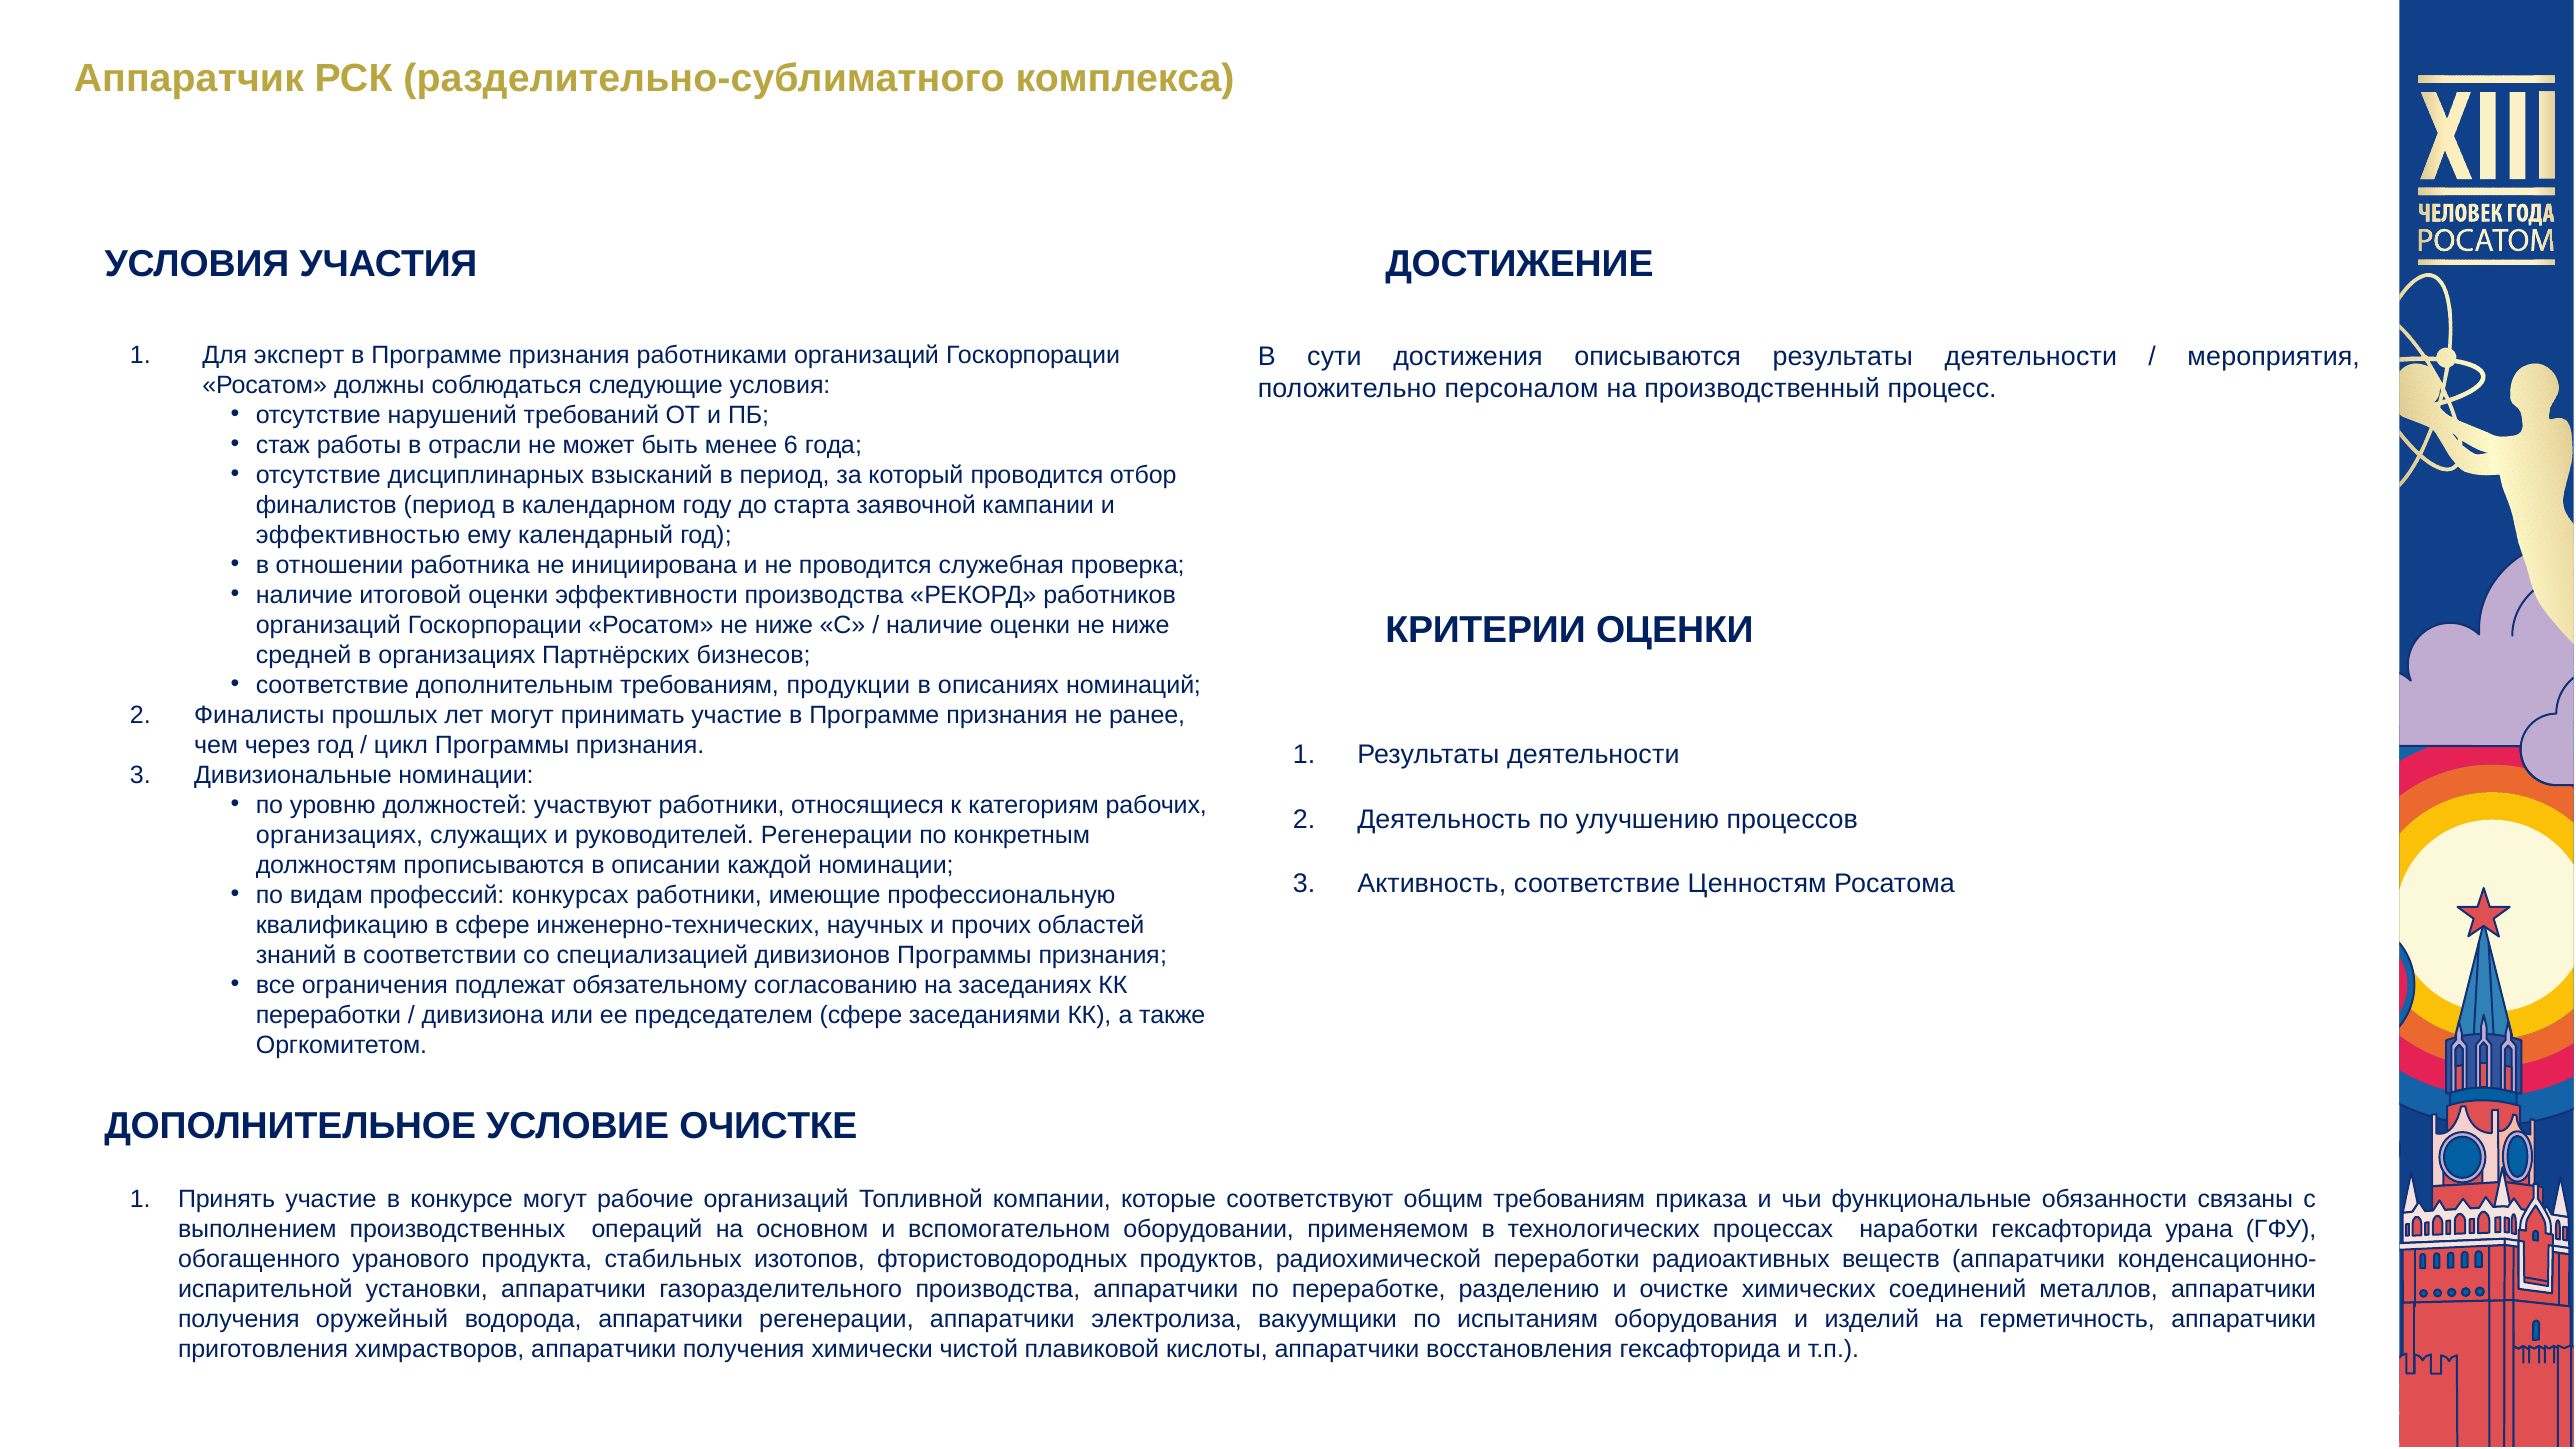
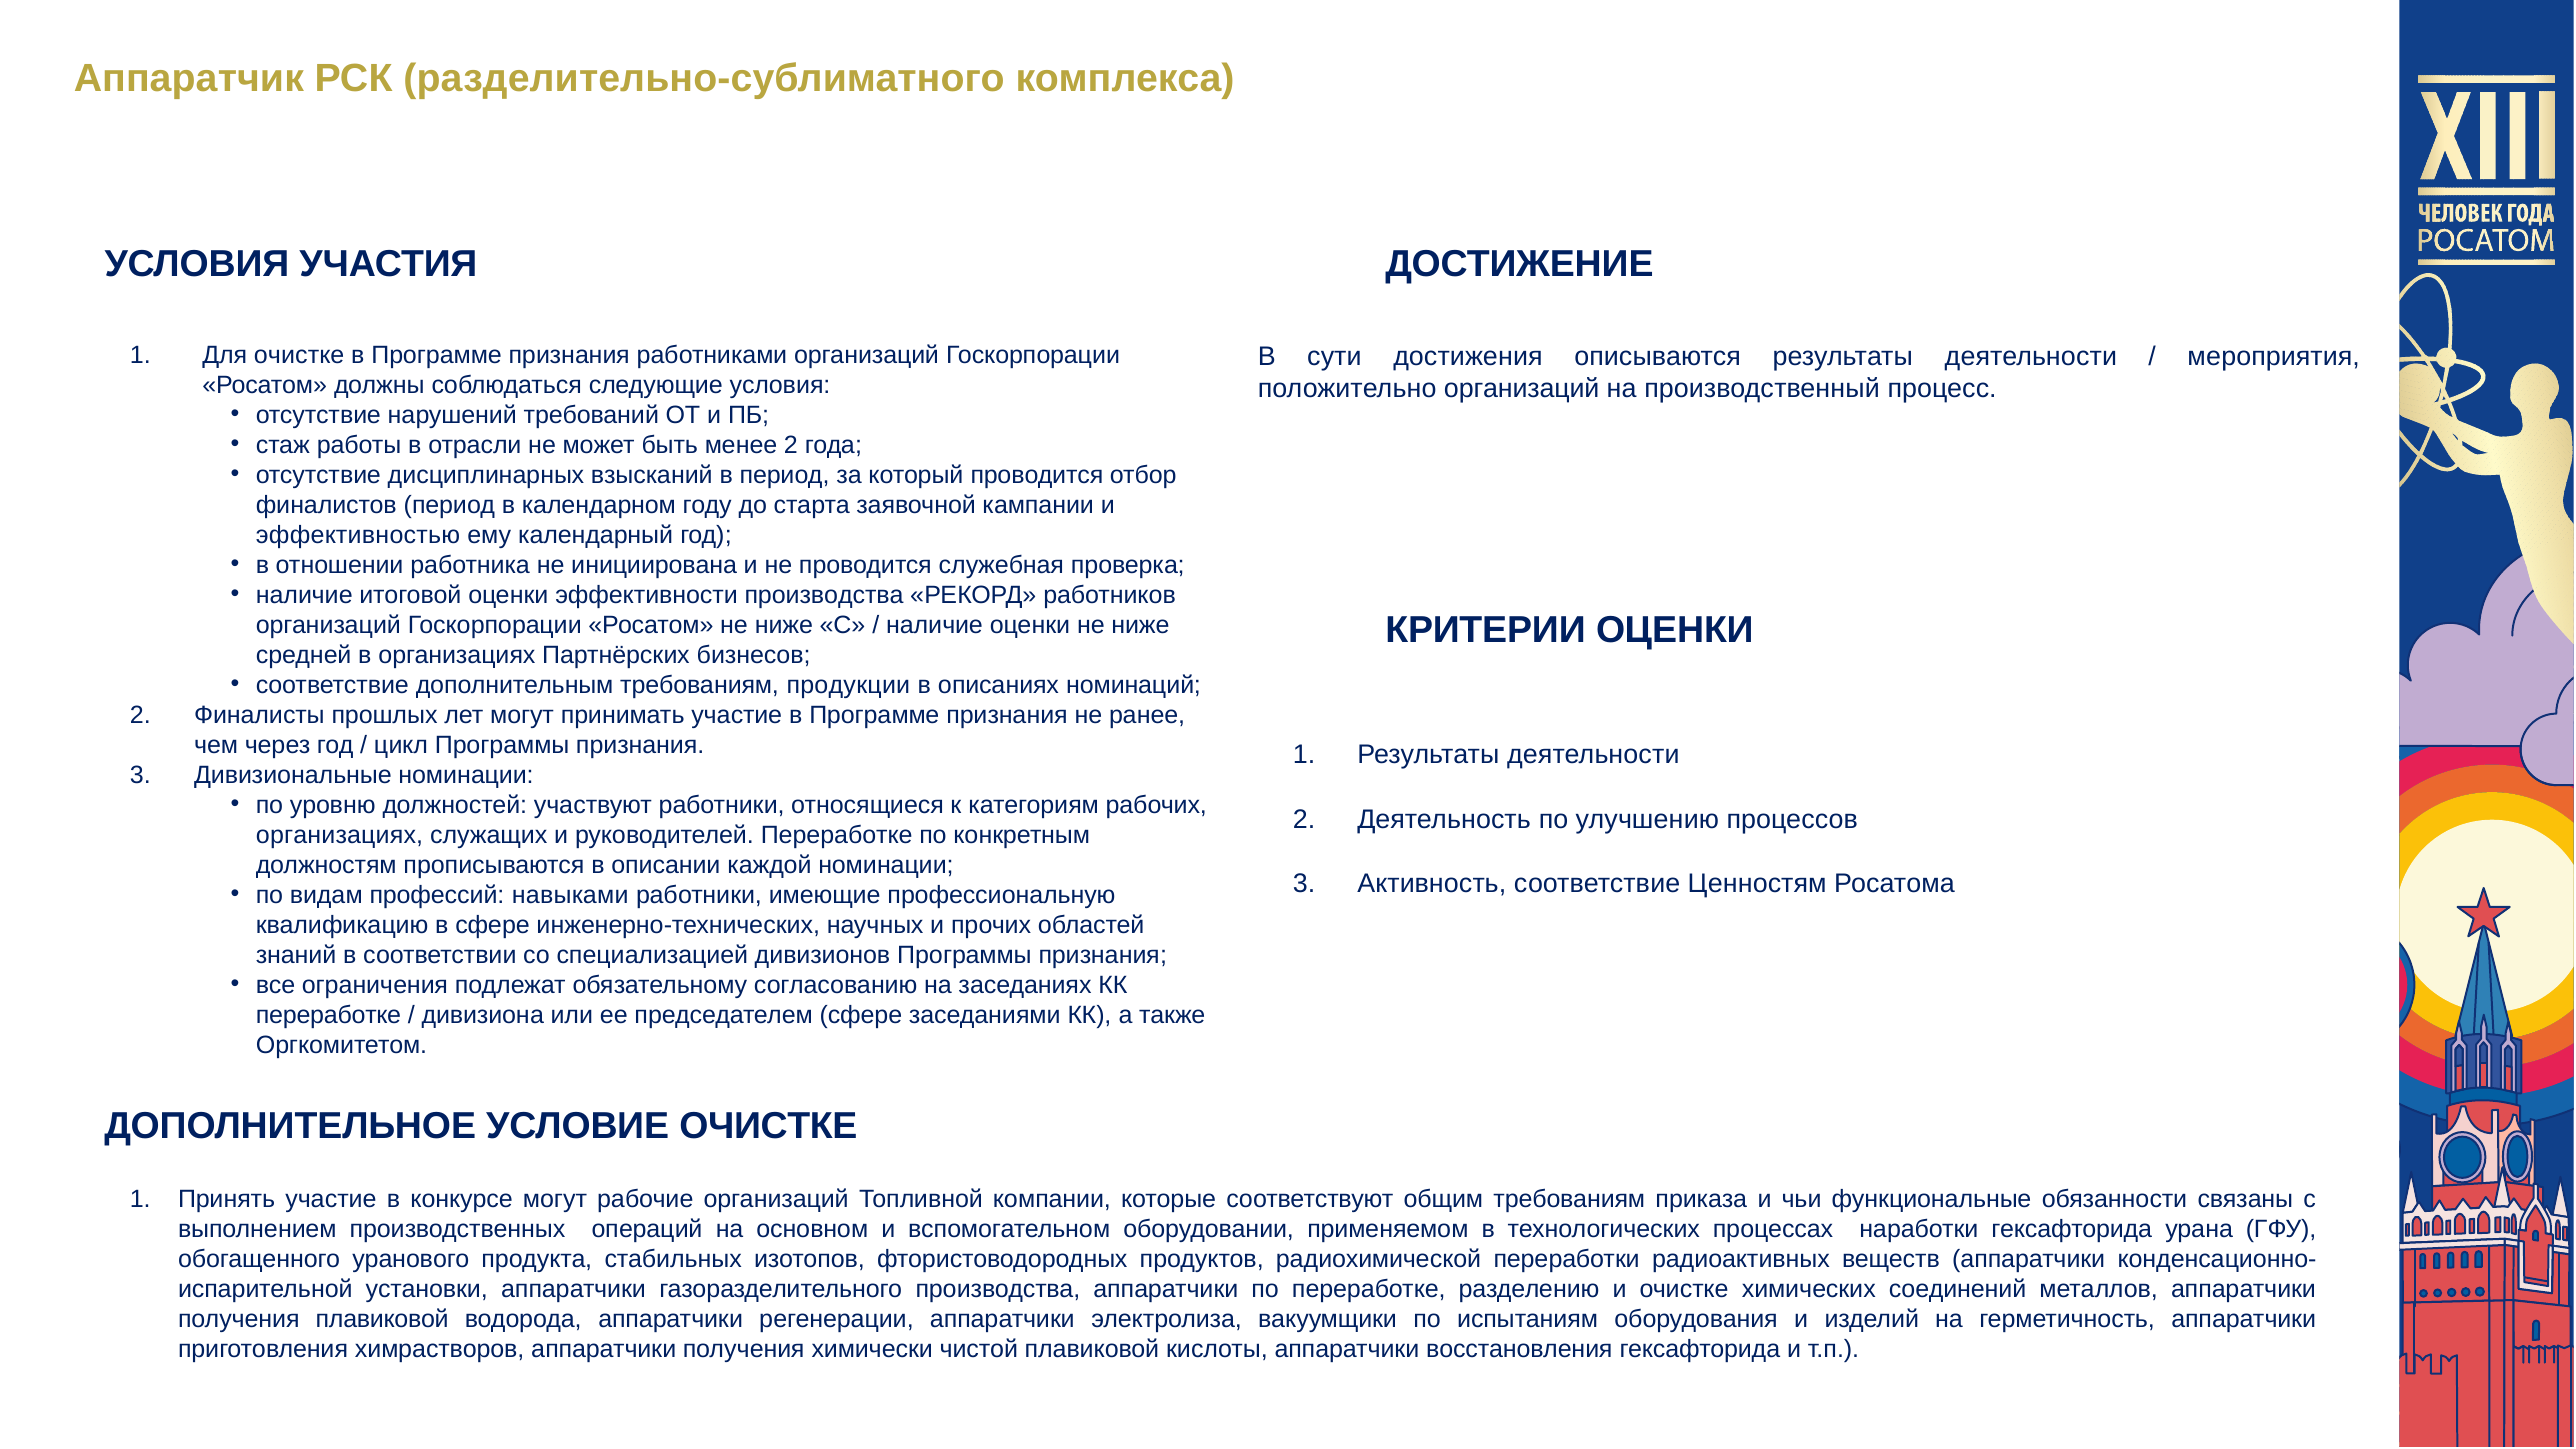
Для эксперт: эксперт -> очистке (299, 355)
положительно персоналом: персоналом -> организаций (1522, 389)
менее 6: 6 -> 2 (791, 445)
руководителей Регенерации: Регенерации -> Переработке (837, 835)
конкурсах: конкурсах -> навыками (570, 895)
переработки: переработки -> переработке (328, 1015)
получения оружейный: оружейный -> плавиковой (382, 1320)
